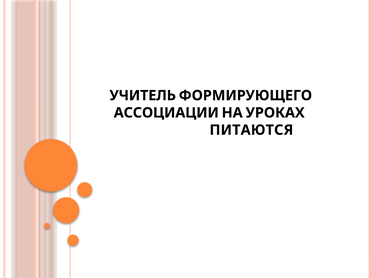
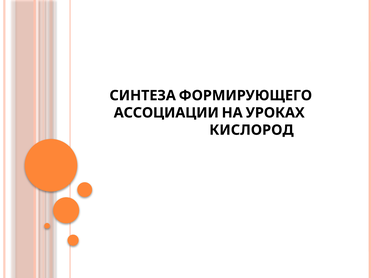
УЧИТЕЛЬ: УЧИТЕЛЬ -> СИНТЕЗА (143, 96)
ПИТАЮТСЯ: ПИТАЮТСЯ -> КИСЛОРОД (251, 130)
